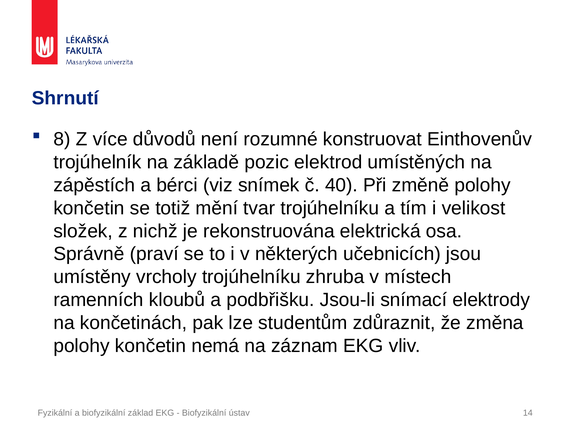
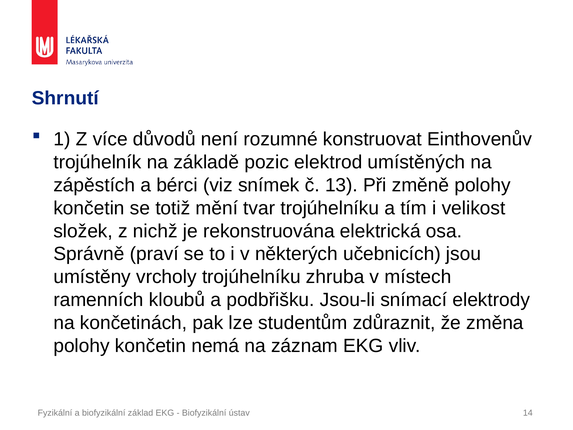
8: 8 -> 1 (62, 139)
40: 40 -> 13 (341, 185)
